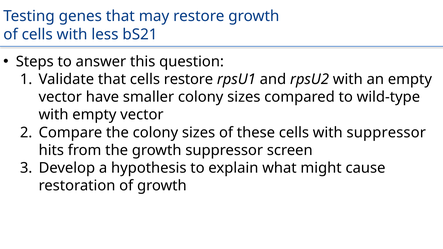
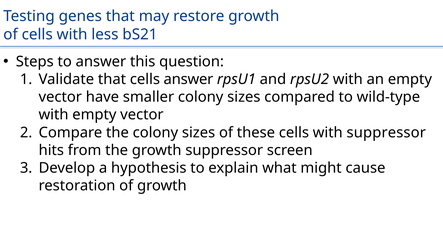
cells restore: restore -> answer (188, 79)
